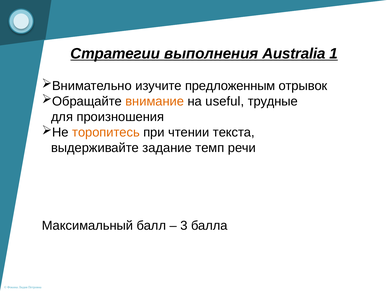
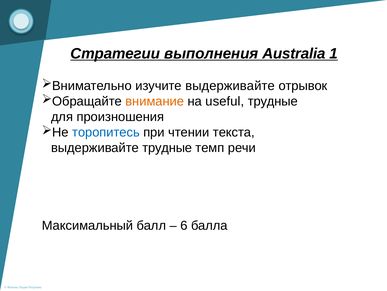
изучите предложенным: предложенным -> выдерживайте (230, 86)
торопитесь colour: orange -> blue (106, 132)
выдерживайте задание: задание -> трудные (167, 148)
3: 3 -> 6 (184, 225)
